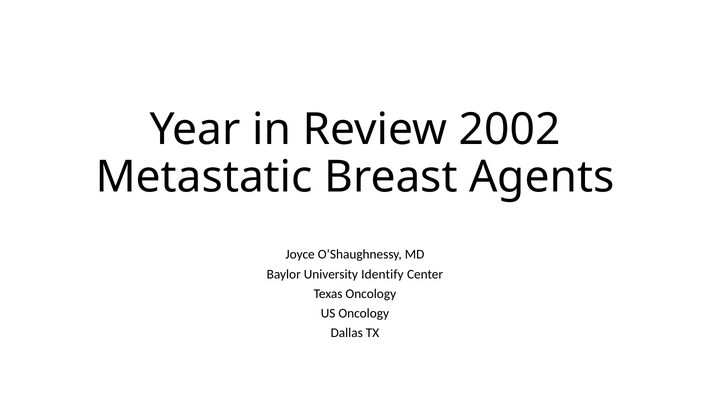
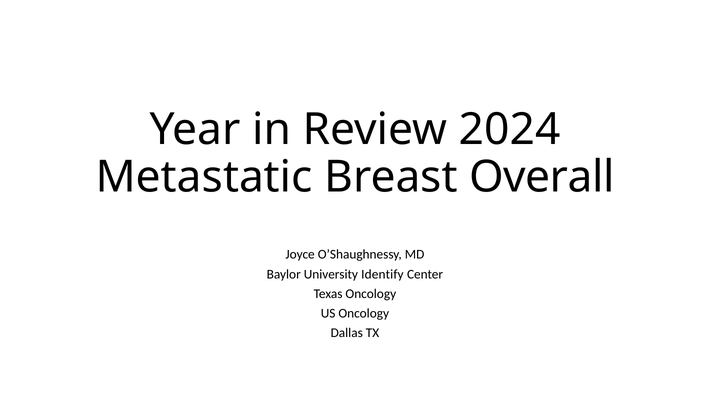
2002: 2002 -> 2024 (510, 130)
Agents: Agents -> Overall (542, 177)
